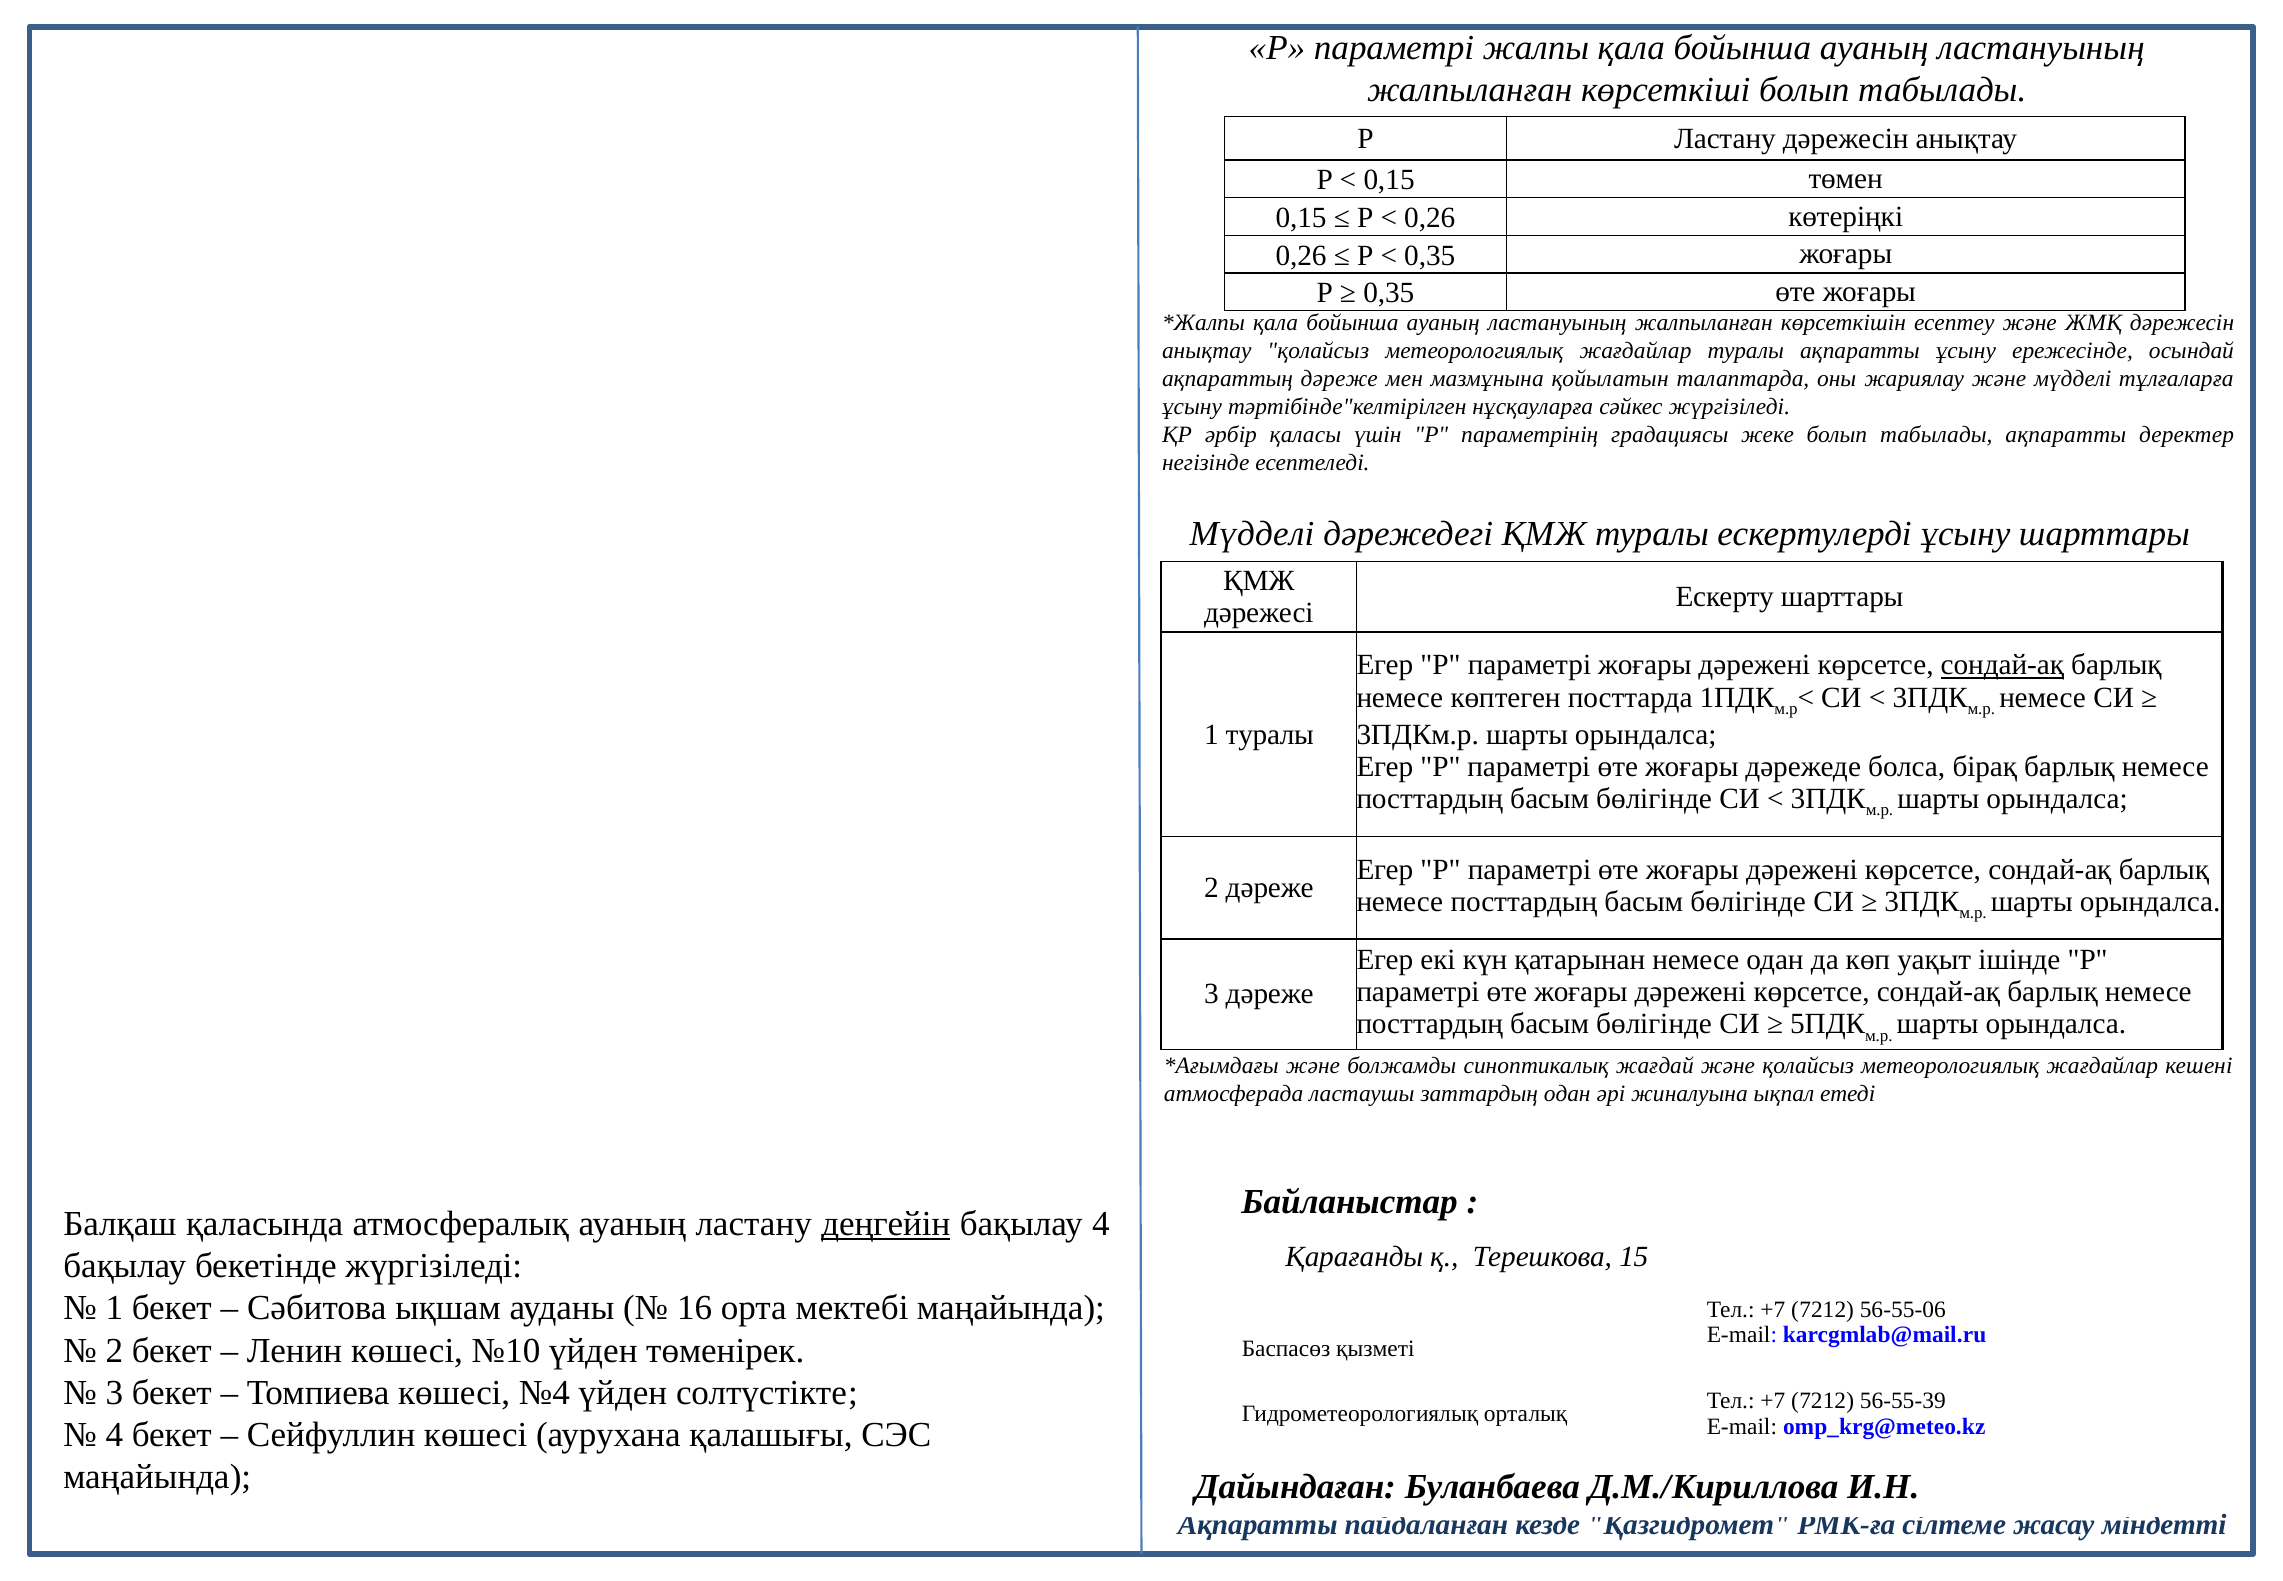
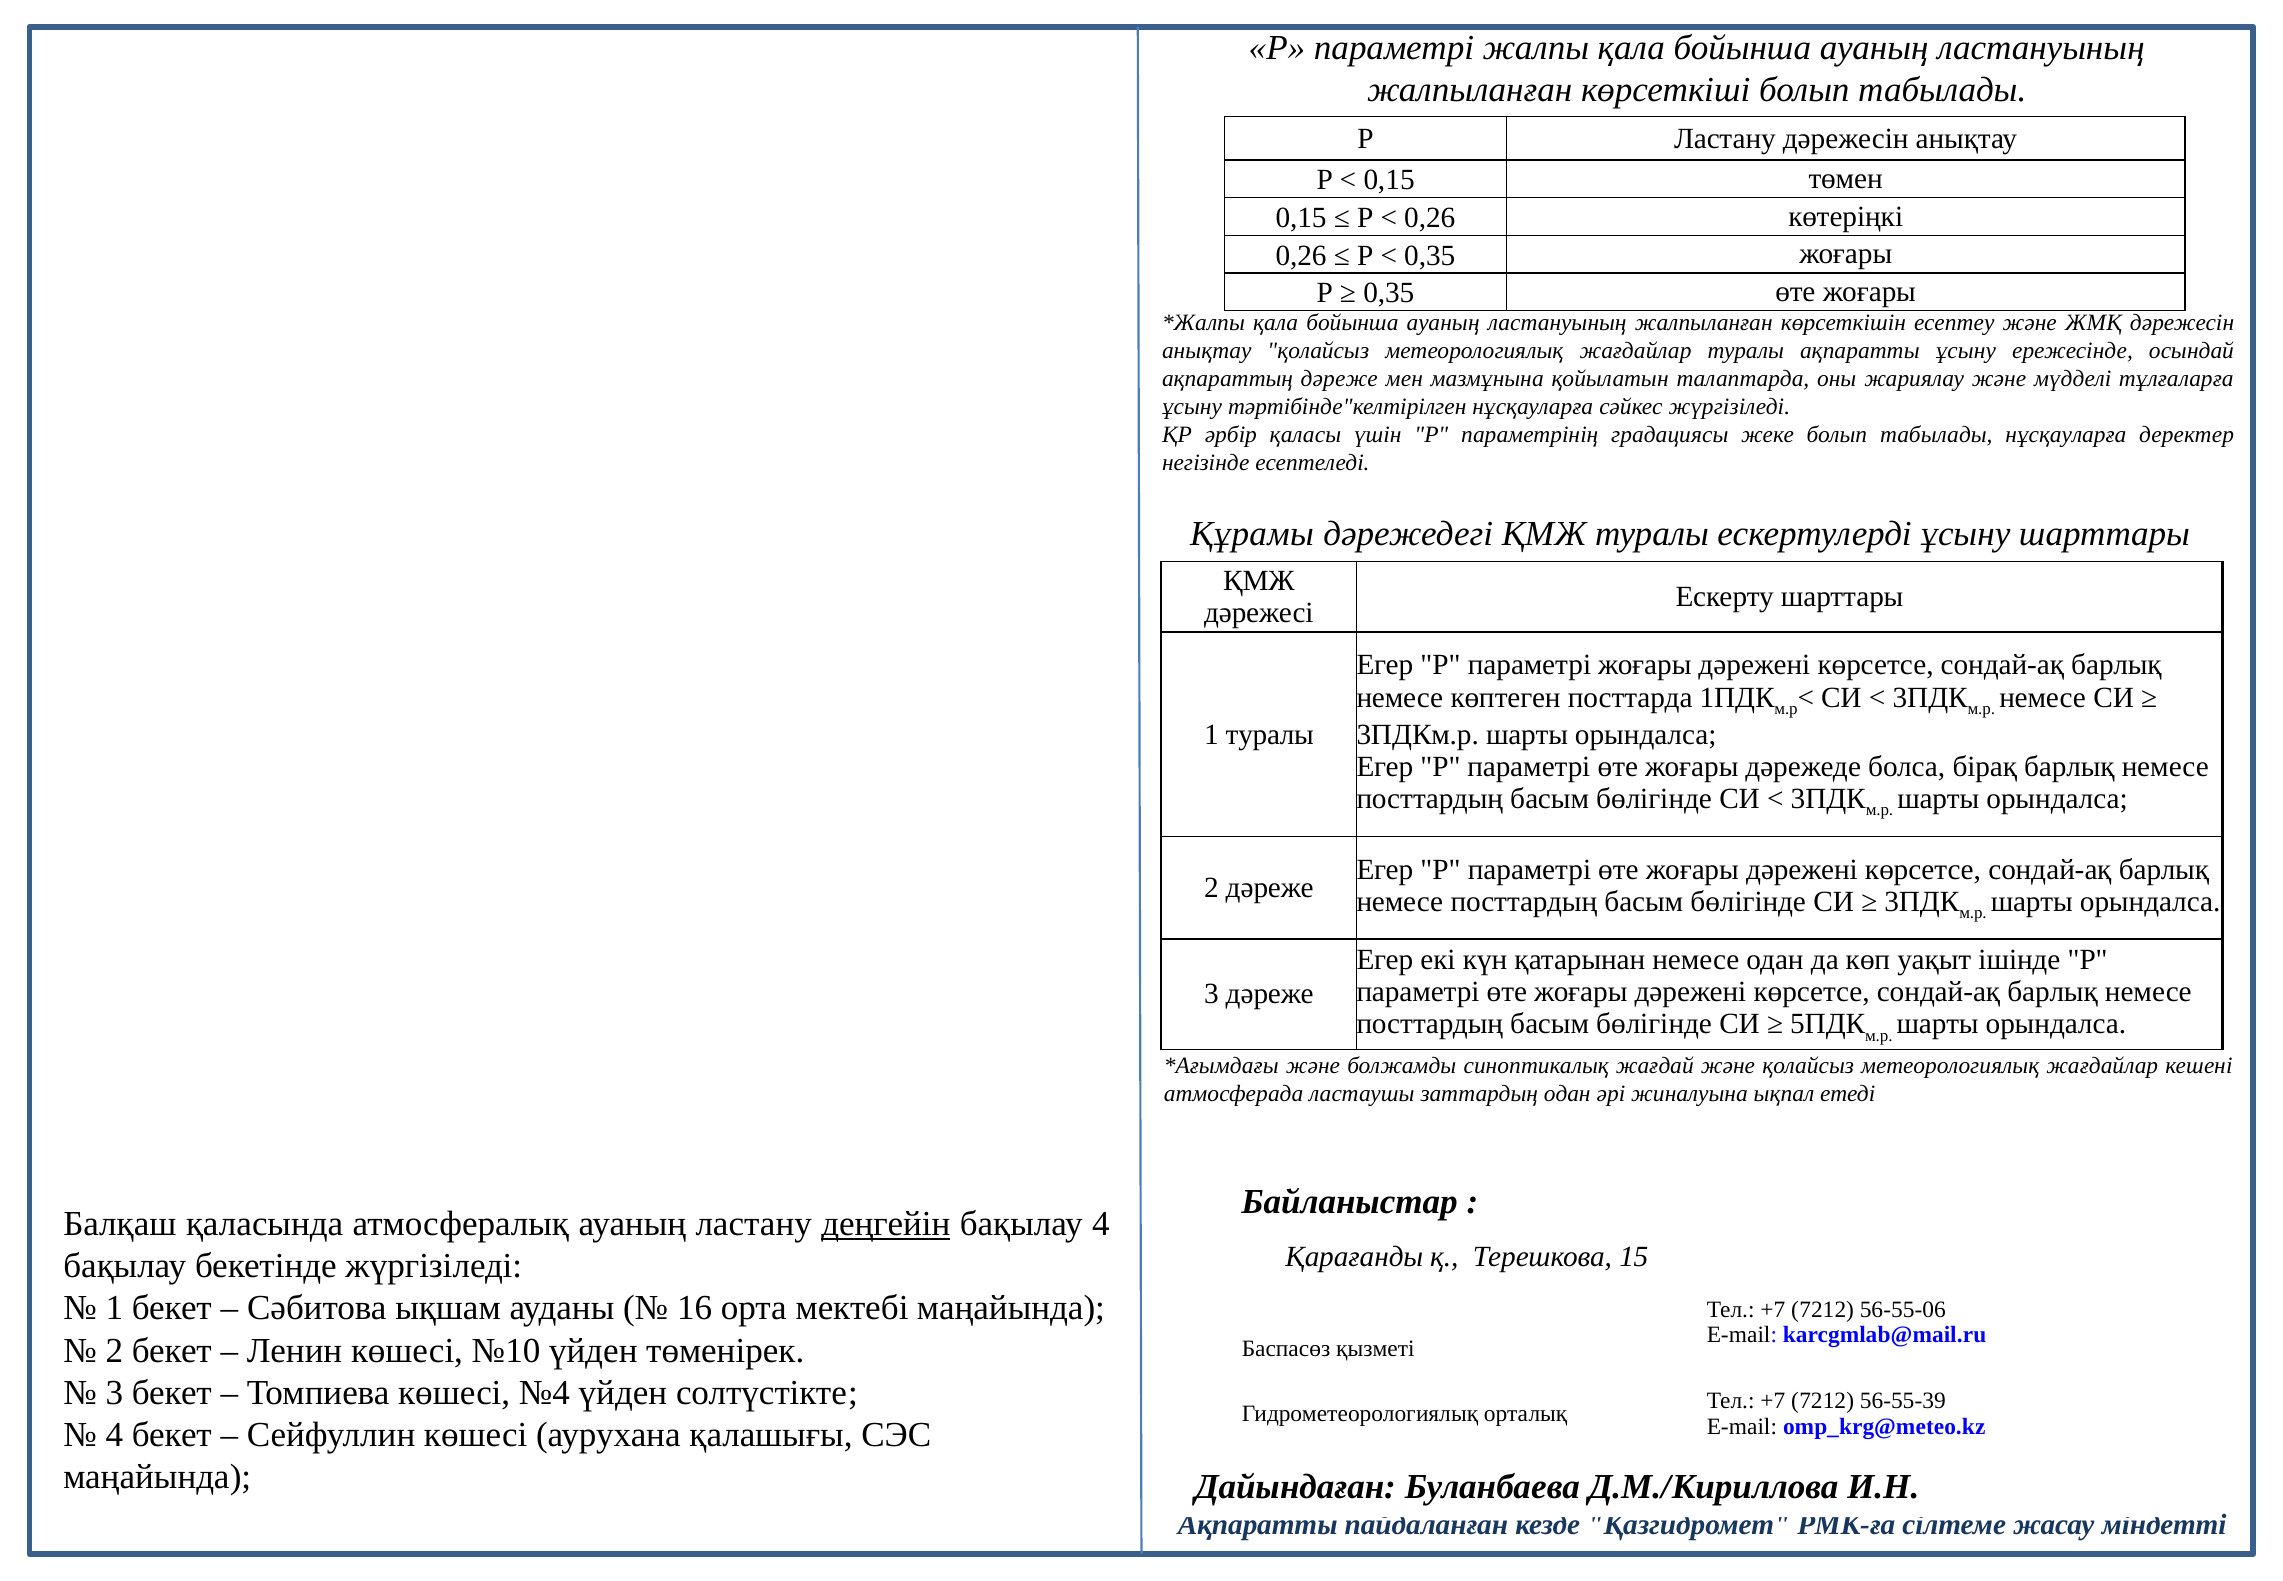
табылады ақпаратты: ақпаратты -> нұсқауларға (2066, 435)
Мүдделі: Мүдделі -> Құрамы (1252, 533)
сондай-ақ underline: present -> none (2002, 665)
